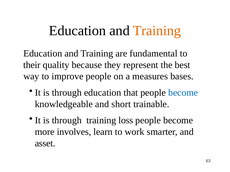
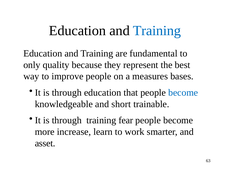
Training colour: orange -> blue (157, 31)
their: their -> only (32, 65)
loss: loss -> fear (126, 121)
involves: involves -> increase (74, 132)
